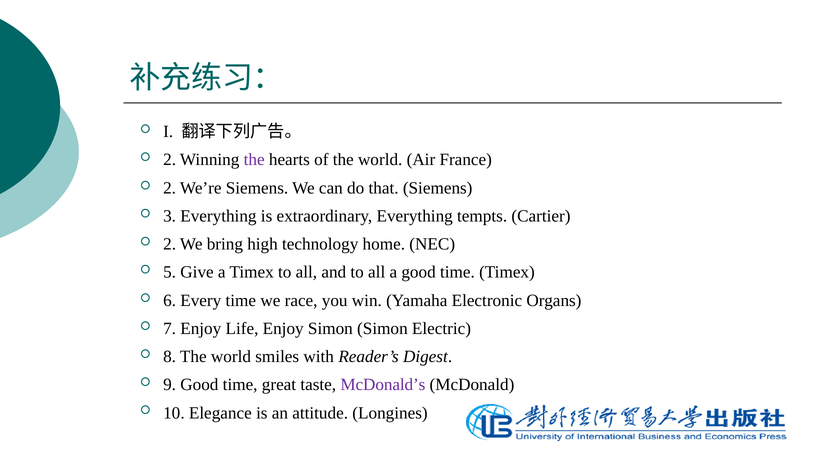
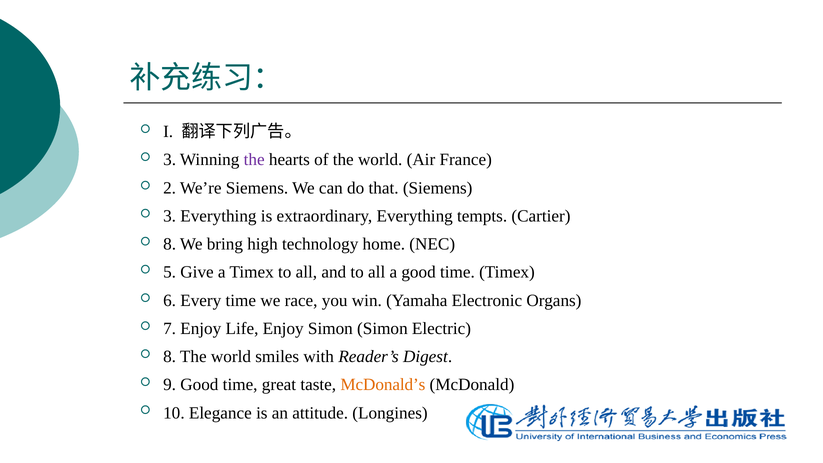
2: 2 -> 3 (170, 160)
2: 2 -> 8 (170, 244)
McDonald’s colour: purple -> orange (383, 385)
